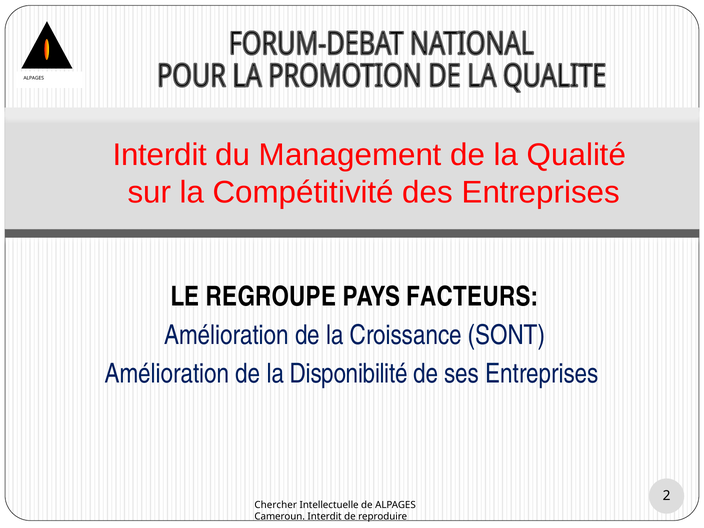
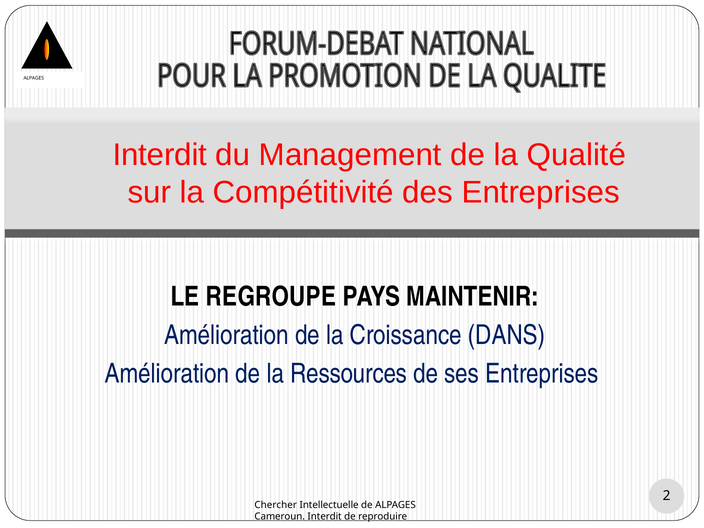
FACTEURS: FACTEURS -> MAINTENIR (473, 297)
SONT: SONT -> DANS (507, 335)
Disponibilité: Disponibilité -> Ressources (349, 374)
